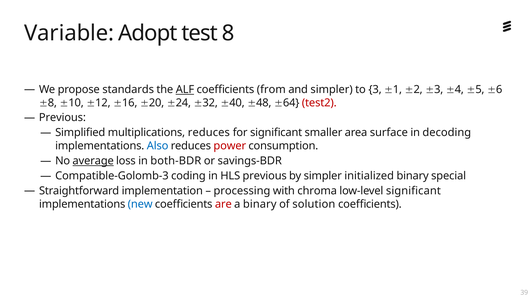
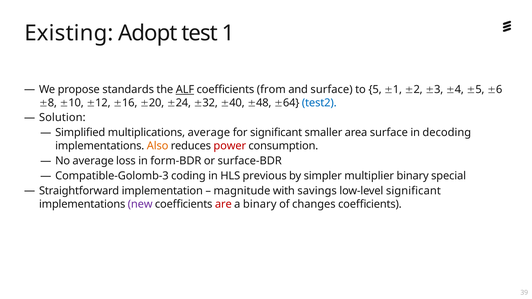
Variable: Variable -> Existing (69, 33)
8: 8 -> 1 (228, 33)
and simpler: simpler -> surface (332, 89)
3: 3 -> 5 (375, 89)
test2 colour: red -> blue (319, 103)
Previous: Previous -> Solution (62, 118)
multiplications reduces: reduces -> average (209, 133)
Also colour: blue -> orange (158, 146)
average underline: present -> none (93, 161)
both-BDR: both-BDR -> form-BDR (176, 161)
savings-BDR: savings-BDR -> surface-BDR (250, 161)
initialized: initialized -> multiplier (369, 176)
processing: processing -> magnitude (242, 191)
chroma: chroma -> savings (317, 191)
new colour: blue -> purple (140, 204)
solution: solution -> changes (314, 204)
